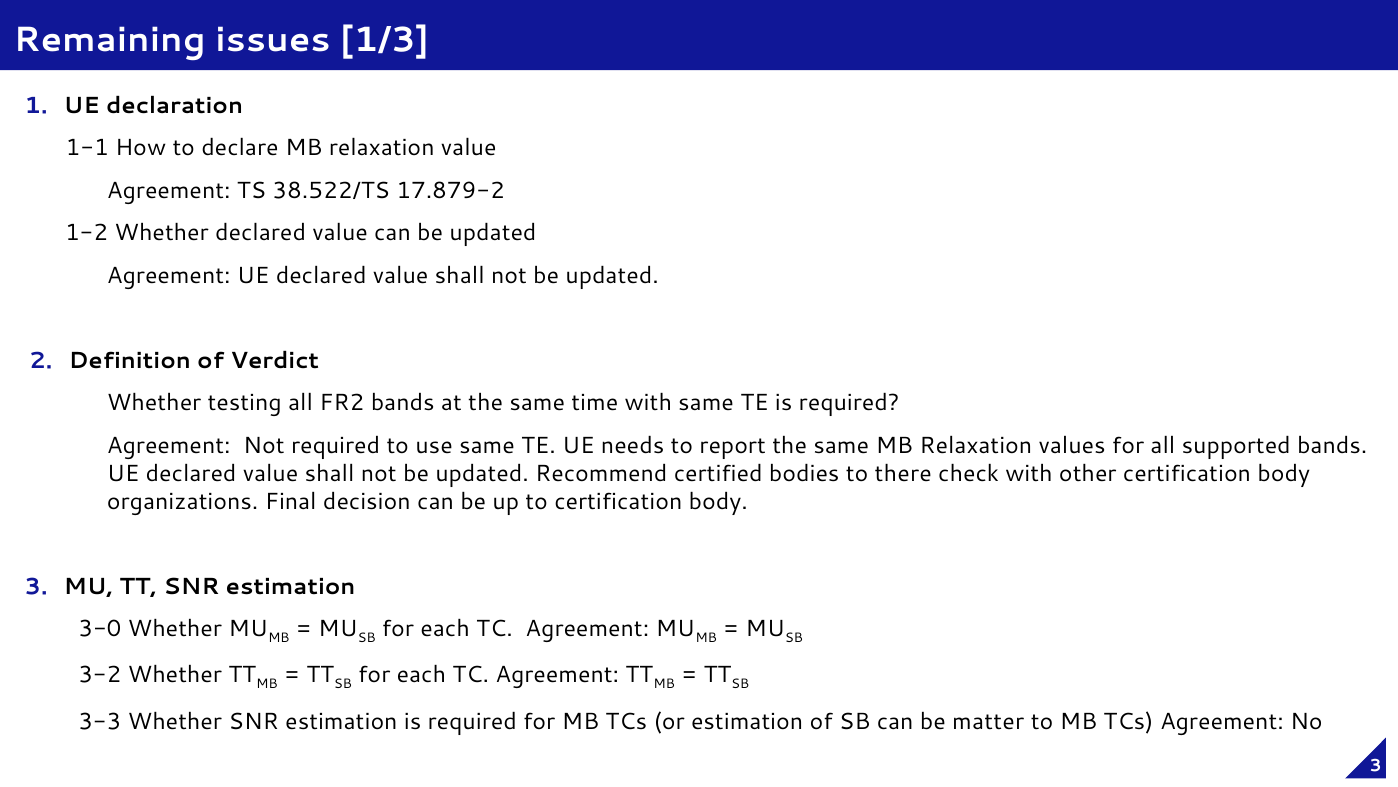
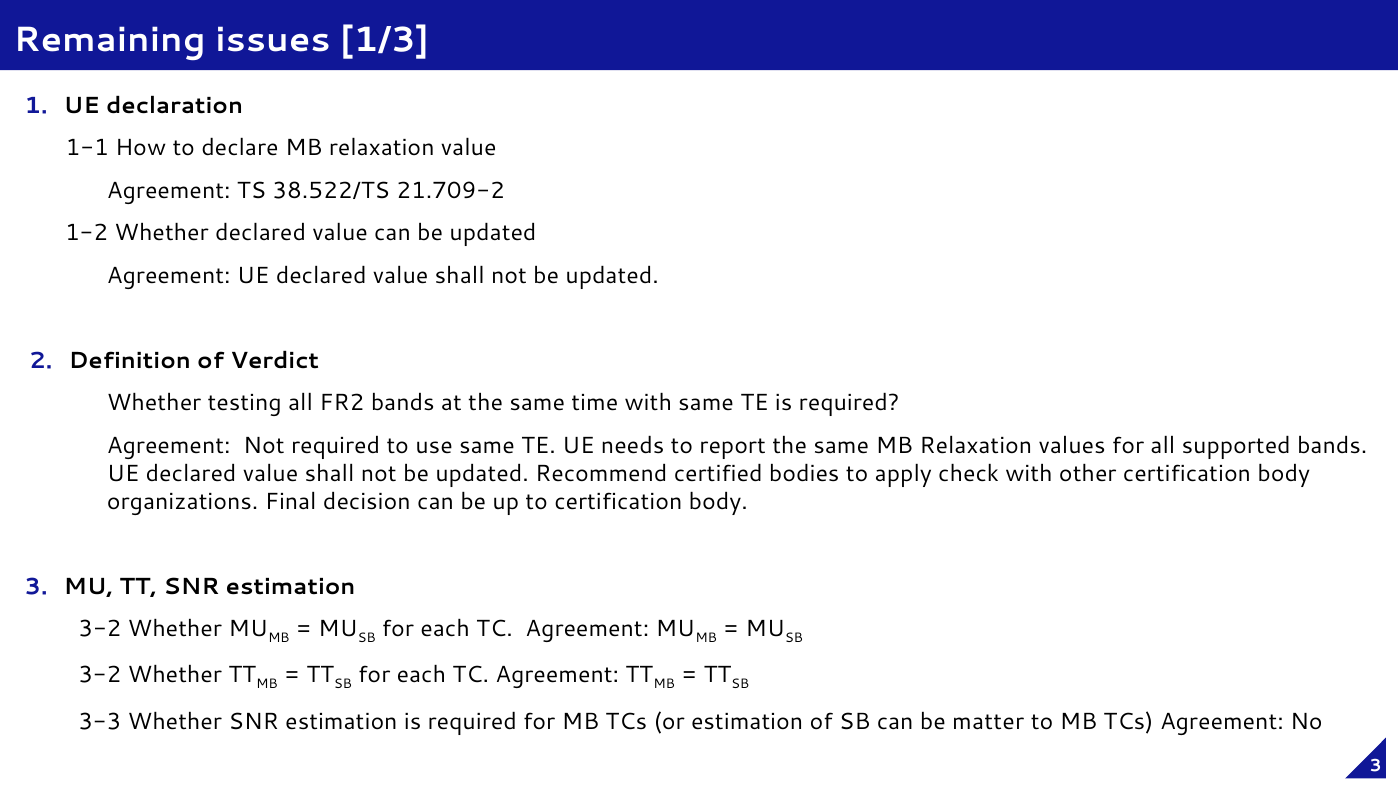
17.879-2: 17.879-2 -> 21.709-2 (451, 190)
there: there -> apply (903, 473)
3-0: 3-0 -> 3-2 (100, 628)
